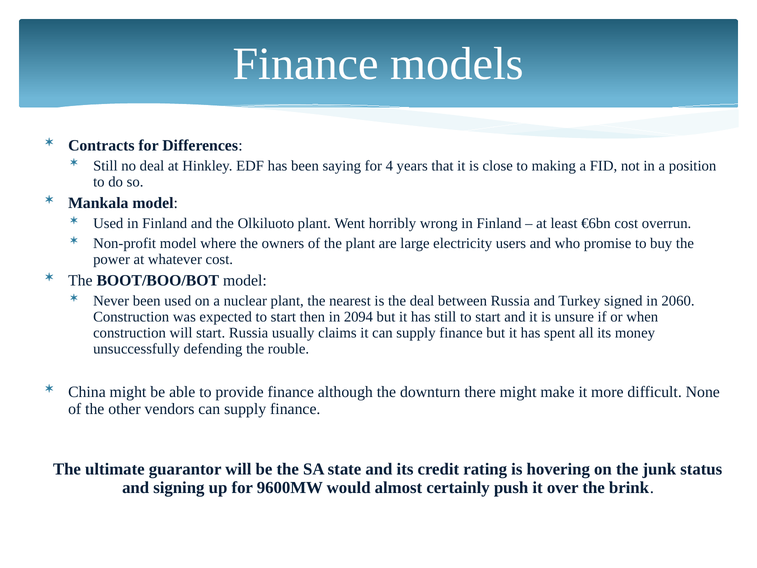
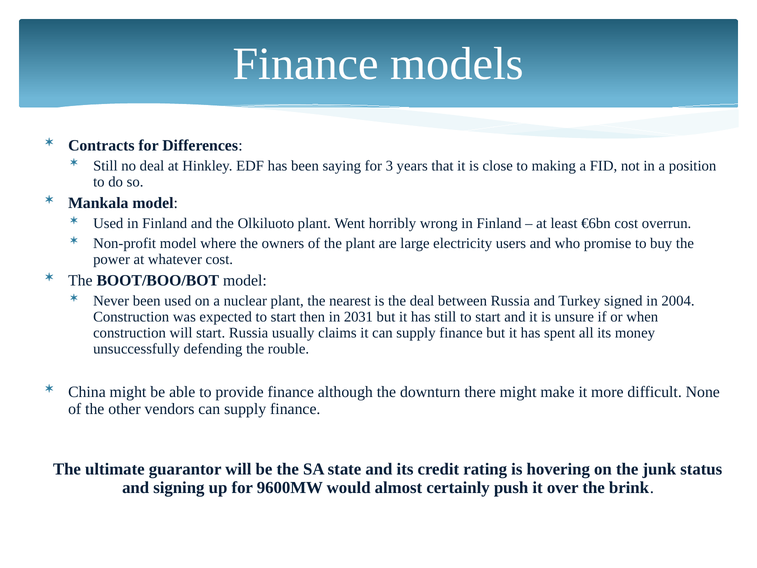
4: 4 -> 3 (389, 166)
2060: 2060 -> 2004 (678, 301)
2094: 2094 -> 2031 (358, 317)
